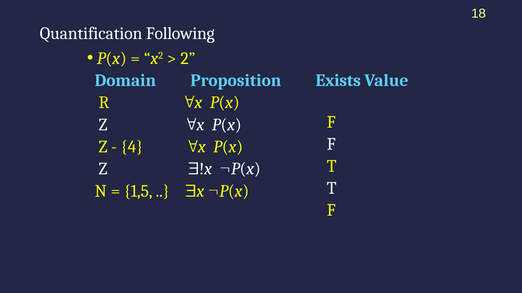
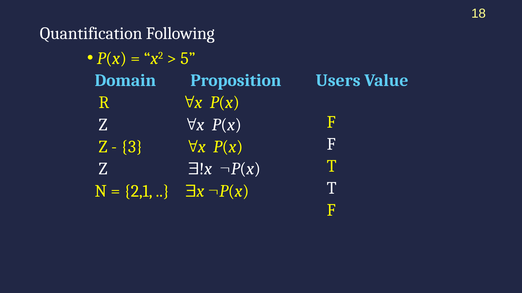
2: 2 -> 5 (188, 59)
Exists: Exists -> Users (338, 81)
4: 4 -> 3 (132, 147)
1,5: 1,5 -> 2,1 (138, 191)
